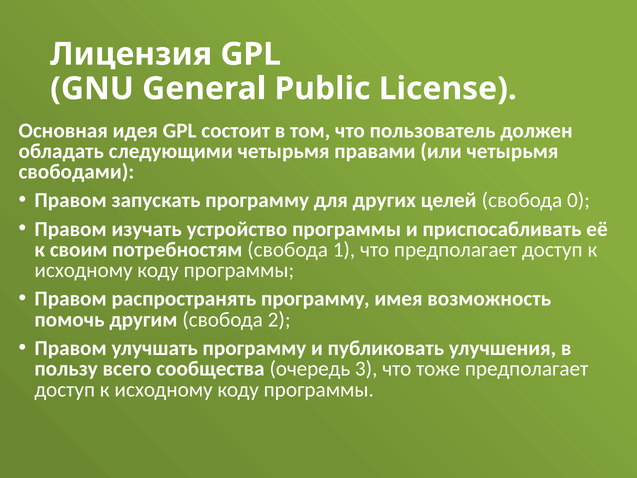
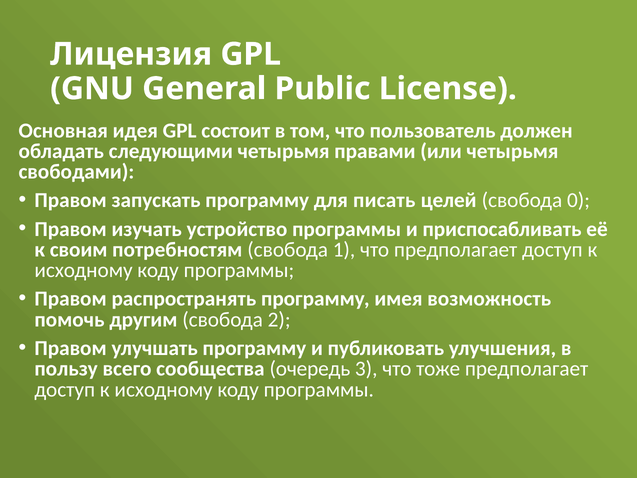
других: других -> писать (384, 200)
